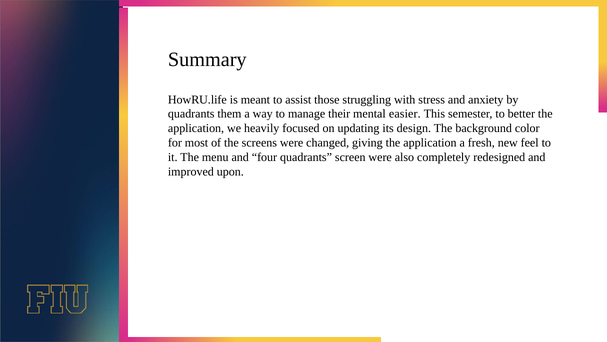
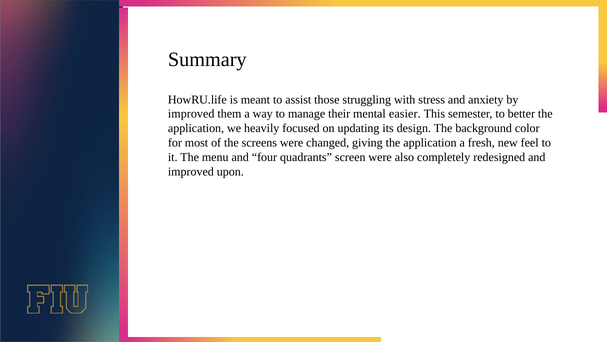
quadrants: quadrants -> improved (191, 114)
